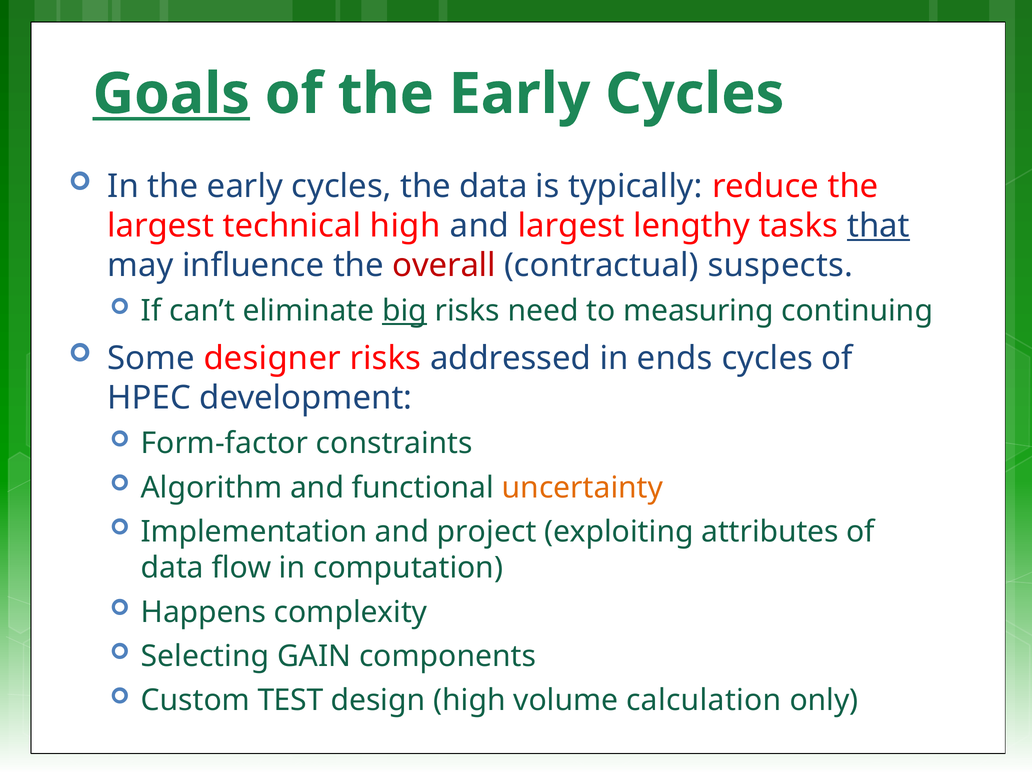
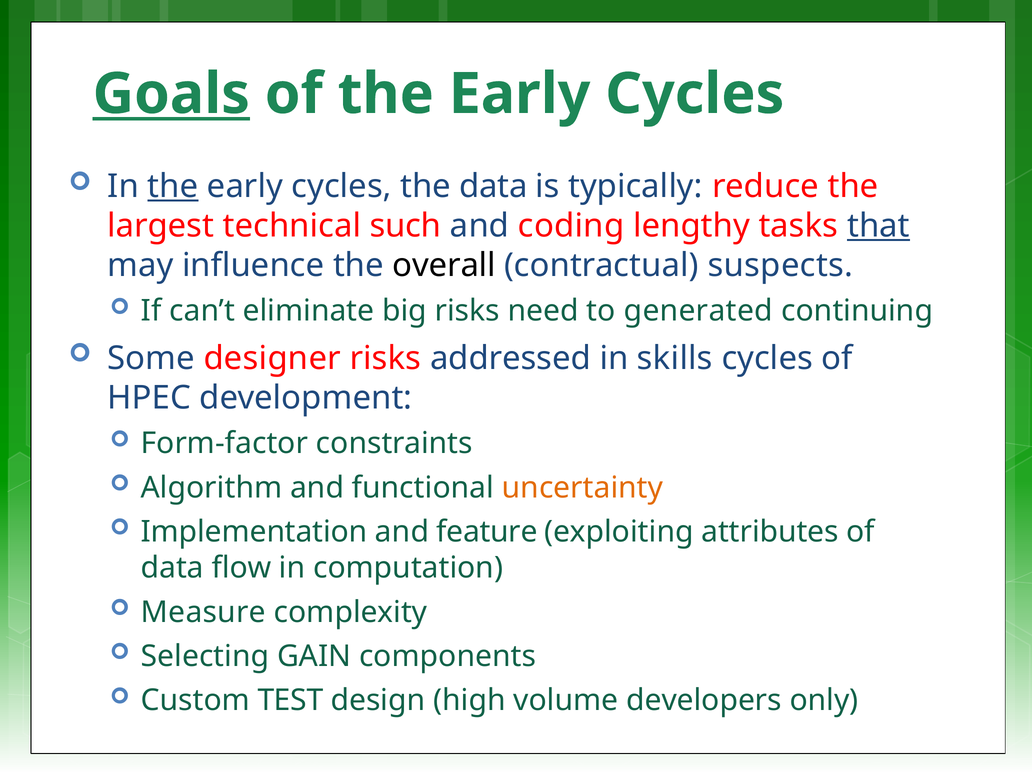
the underline: none -> present (173, 186)
technical high: high -> such (405, 226)
and largest: largest -> coding (571, 226)
overall colour: red -> black (444, 265)
big underline: present -> none (405, 311)
measuring: measuring -> generated (698, 311)
ends: ends -> skills (675, 358)
project: project -> feature (487, 532)
Happens: Happens -> Measure (203, 612)
calculation: calculation -> developers (704, 700)
